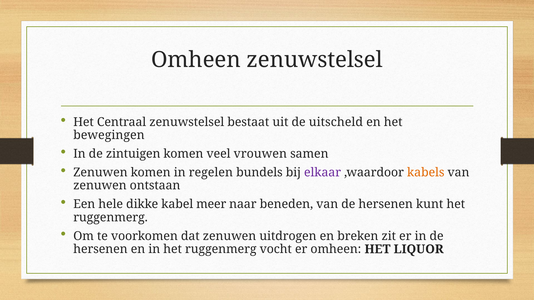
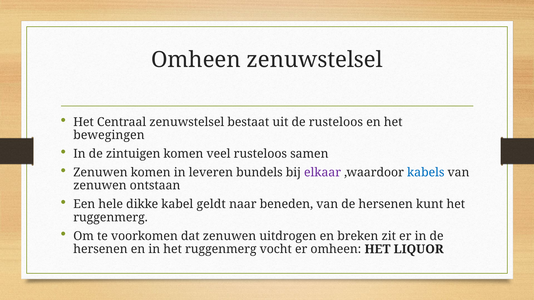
de uitscheld: uitscheld -> rusteloos (336, 122)
veel vrouwen: vrouwen -> rusteloos (260, 154)
regelen: regelen -> leveren (211, 173)
kabels colour: orange -> blue (426, 173)
meer: meer -> geldt (211, 204)
